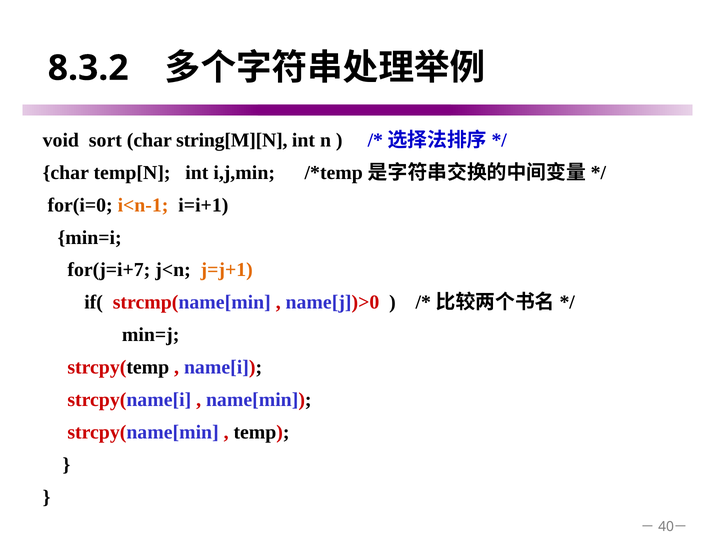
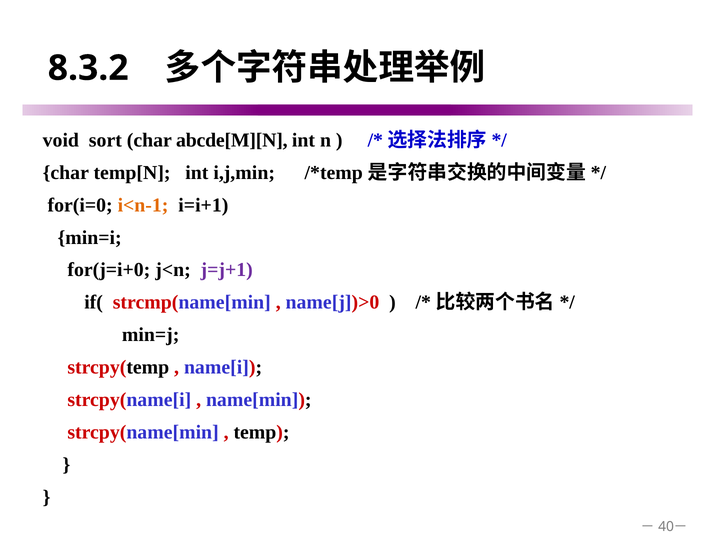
string[M][N: string[M][N -> abcde[M][N (232, 140)
for(j=i+7: for(j=i+7 -> for(j=i+0 (109, 270)
j=j+1 colour: orange -> purple (227, 270)
